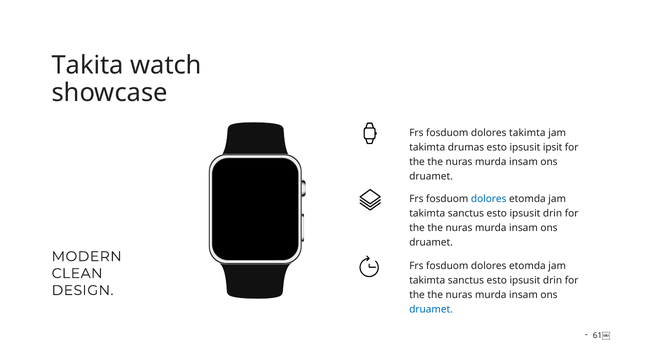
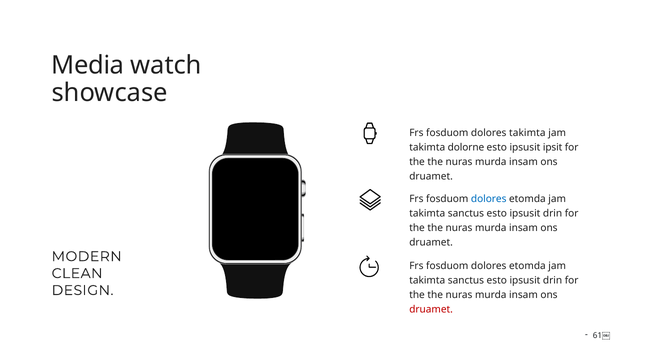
Takita: Takita -> Media (88, 65)
drumas: drumas -> dolorne (466, 147)
druamet colour: blue -> red (431, 309)
